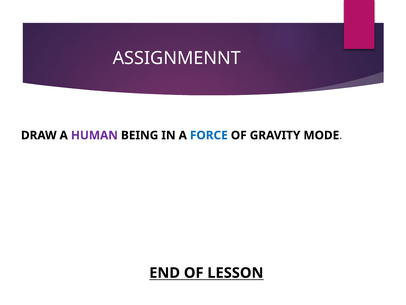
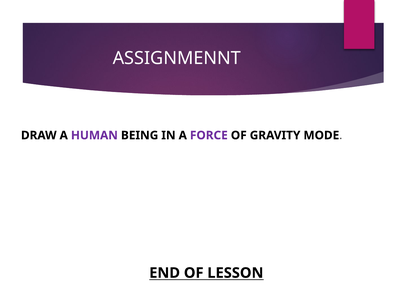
FORCE colour: blue -> purple (209, 135)
